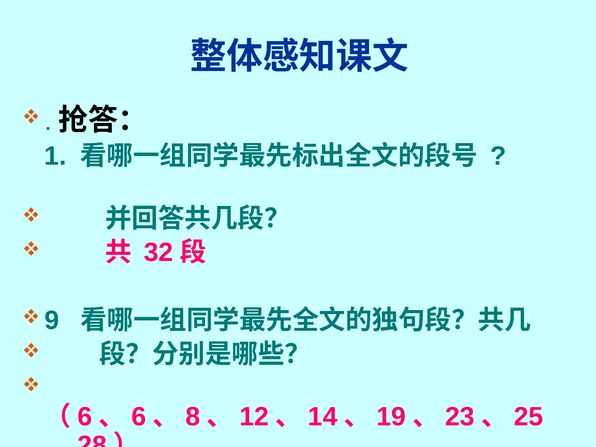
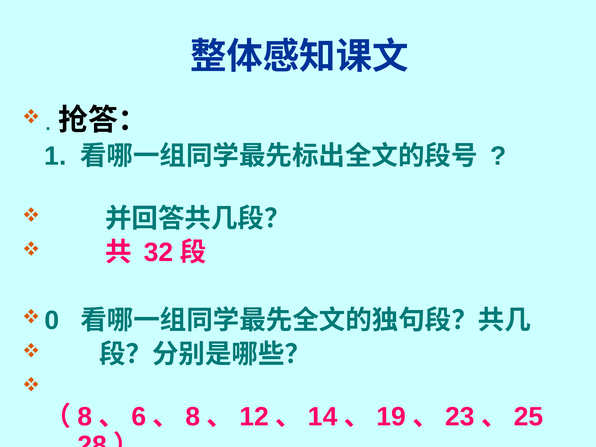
9: 9 -> 0 (52, 320)
6: 6 -> 8 (85, 417)
